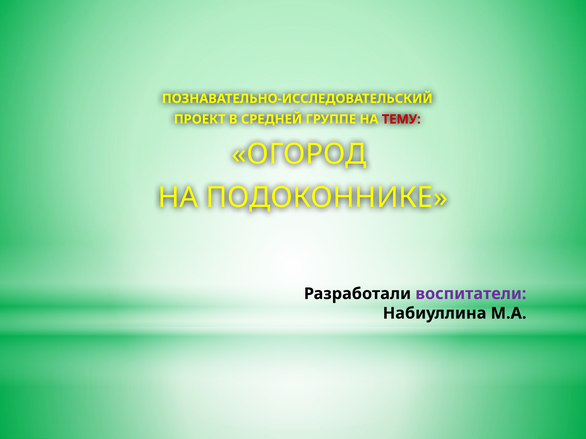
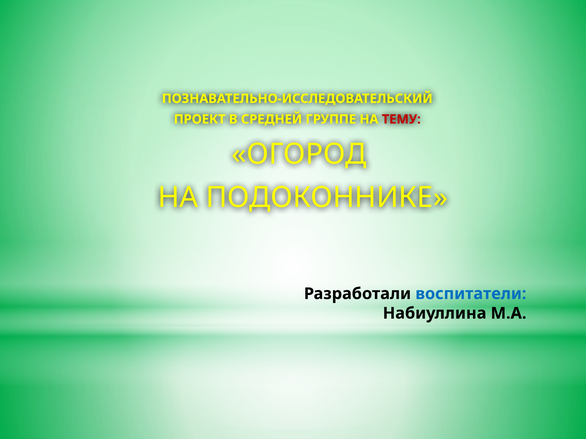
воспитатели colour: purple -> blue (471, 294)
